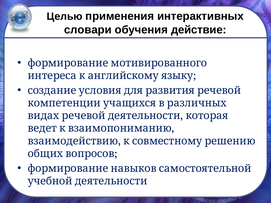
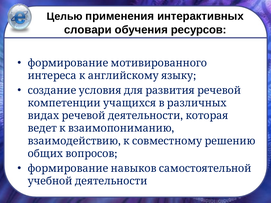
действие: действие -> ресурсов (199, 30)
